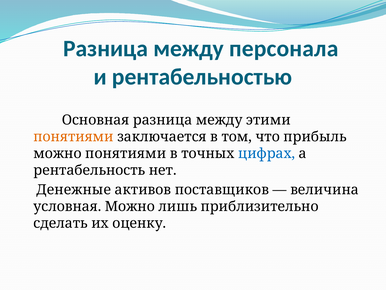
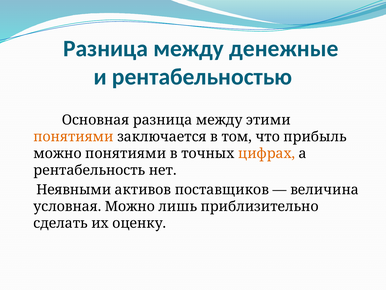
персонала: персонала -> денежные (284, 49)
цифрах colour: blue -> orange (267, 153)
Денежные: Денежные -> Неявными (74, 189)
